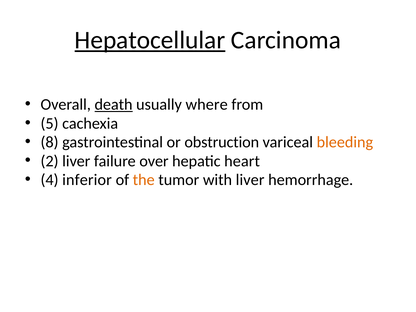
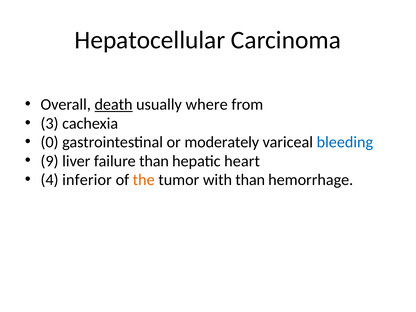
Hepatocellular underline: present -> none (150, 40)
5: 5 -> 3 (50, 123)
8: 8 -> 0 (50, 142)
obstruction: obstruction -> moderately (222, 142)
bleeding colour: orange -> blue (345, 142)
2: 2 -> 9 (50, 161)
failure over: over -> than (154, 161)
with liver: liver -> than (250, 180)
